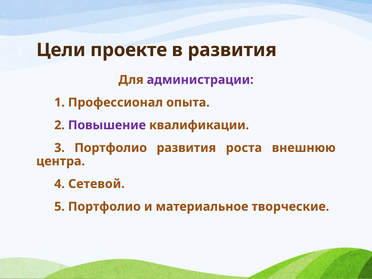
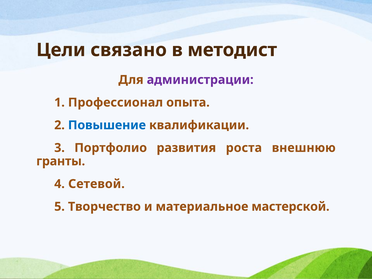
проекте: проекте -> связано (129, 50)
в развития: развития -> методист (232, 50)
Повышение colour: purple -> blue (107, 125)
центра: центра -> гранты (61, 161)
5 Портфолио: Портфолио -> Творчество (104, 207)
творческие: творческие -> мастерской (290, 207)
